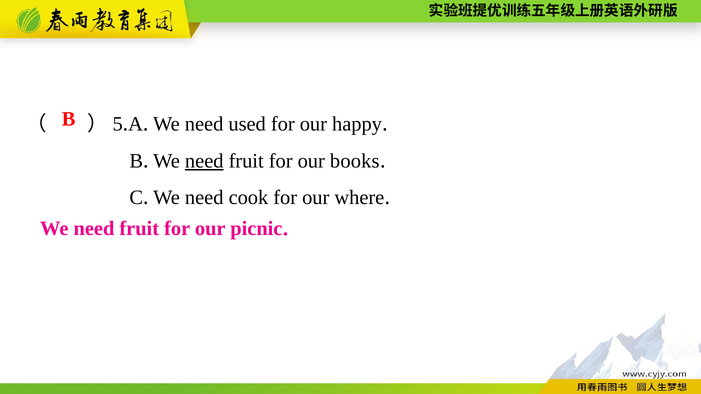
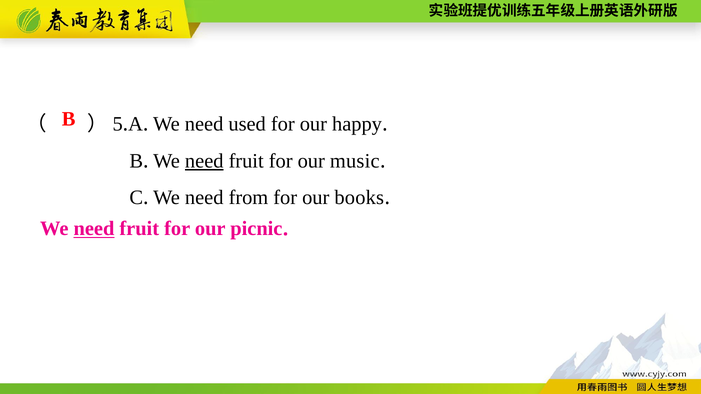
books: books -> music (355, 161)
cook: cook -> from (248, 198)
where: where -> books (359, 198)
need underline: none -> present (94, 229)
